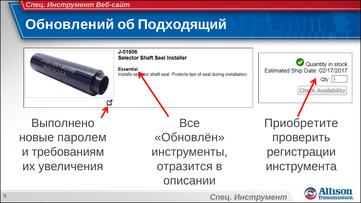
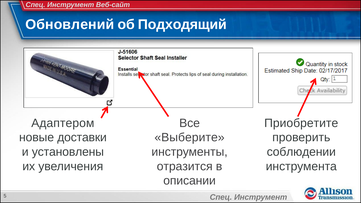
Выполнено: Выполнено -> Адаптером (63, 123)
паролем: паролем -> доставки (82, 138)
Обновлён: Обновлён -> Выберите (189, 138)
требованиям: требованиям -> установлены (68, 152)
регистрации: регистрации -> соблюдении (301, 152)
